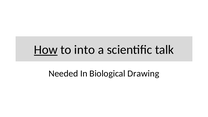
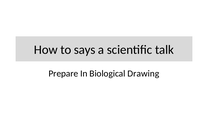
How underline: present -> none (46, 50)
into: into -> says (85, 50)
Needed: Needed -> Prepare (63, 74)
